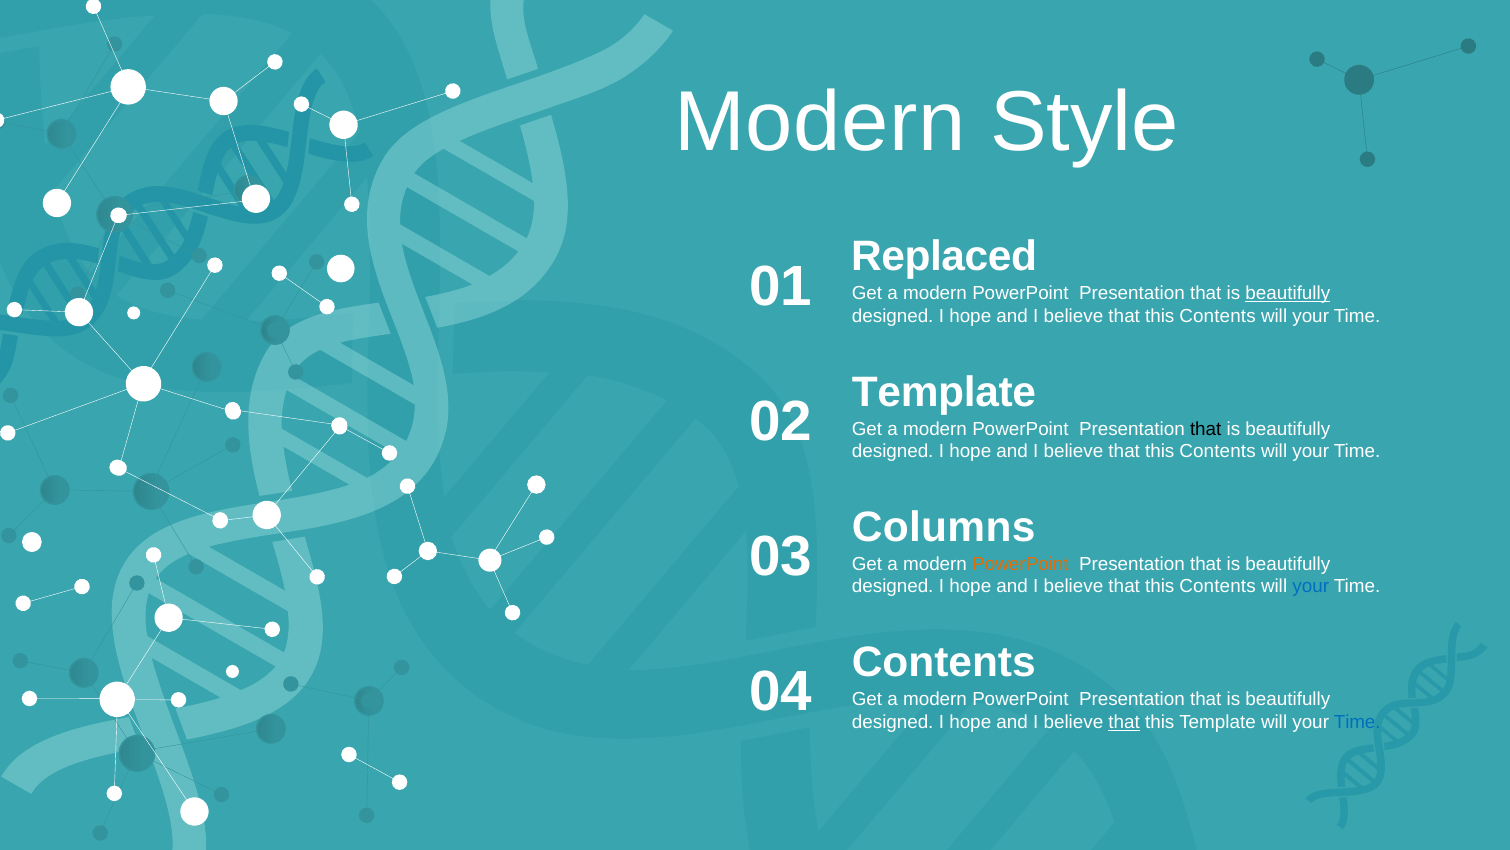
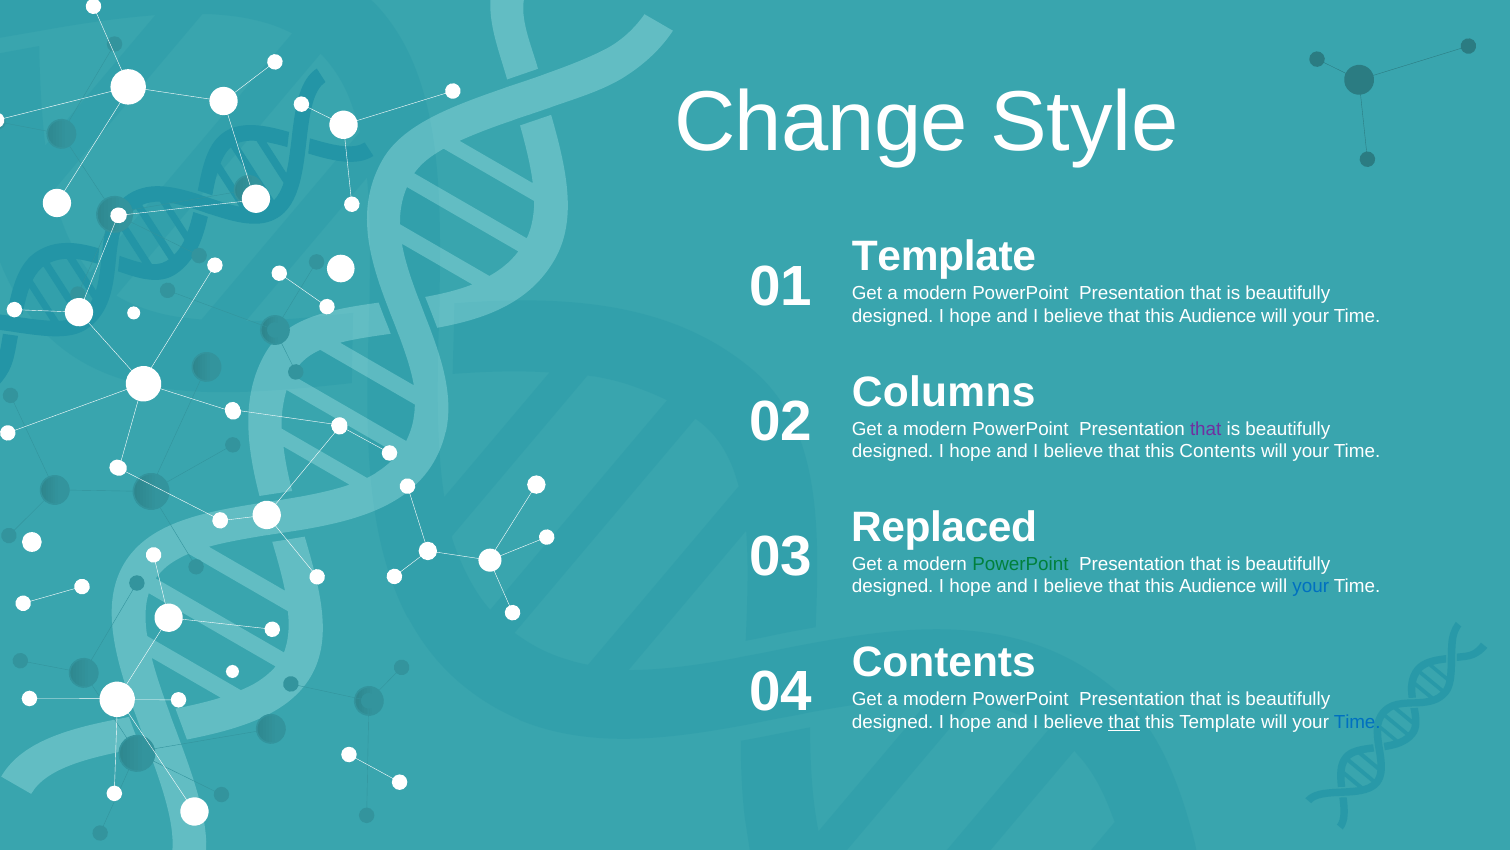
Modern: Modern -> Change (821, 123)
Replaced: Replaced -> Template (944, 257)
beautifully underline: present -> none (1288, 293)
Contents: Contents -> Audience (1218, 316)
Template: Template -> Columns (944, 392)
that colour: black -> purple (1206, 429)
Columns: Columns -> Replaced (944, 527)
PowerPoint colour: orange -> green (1020, 564)
Contents: Contents -> Audience (1218, 586)
